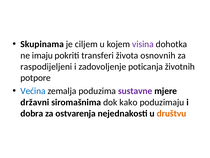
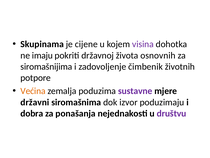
ciljem: ciljem -> cijene (86, 44)
transferi: transferi -> državnoj (98, 55)
raspodijeljeni: raspodijeljeni -> siromašnijima (46, 66)
poticanja: poticanja -> čimbenik (146, 66)
Većina colour: blue -> orange (33, 91)
kako: kako -> izvor (129, 102)
ostvarenja: ostvarenja -> ponašanja (76, 113)
društvu colour: orange -> purple (172, 113)
